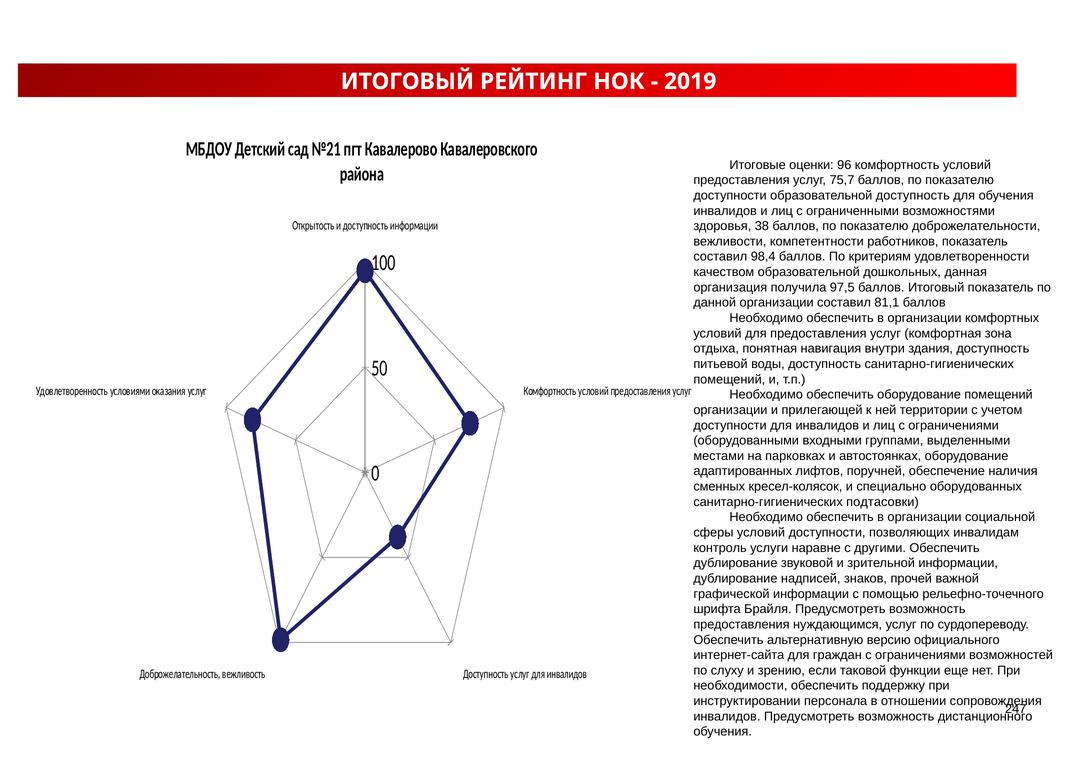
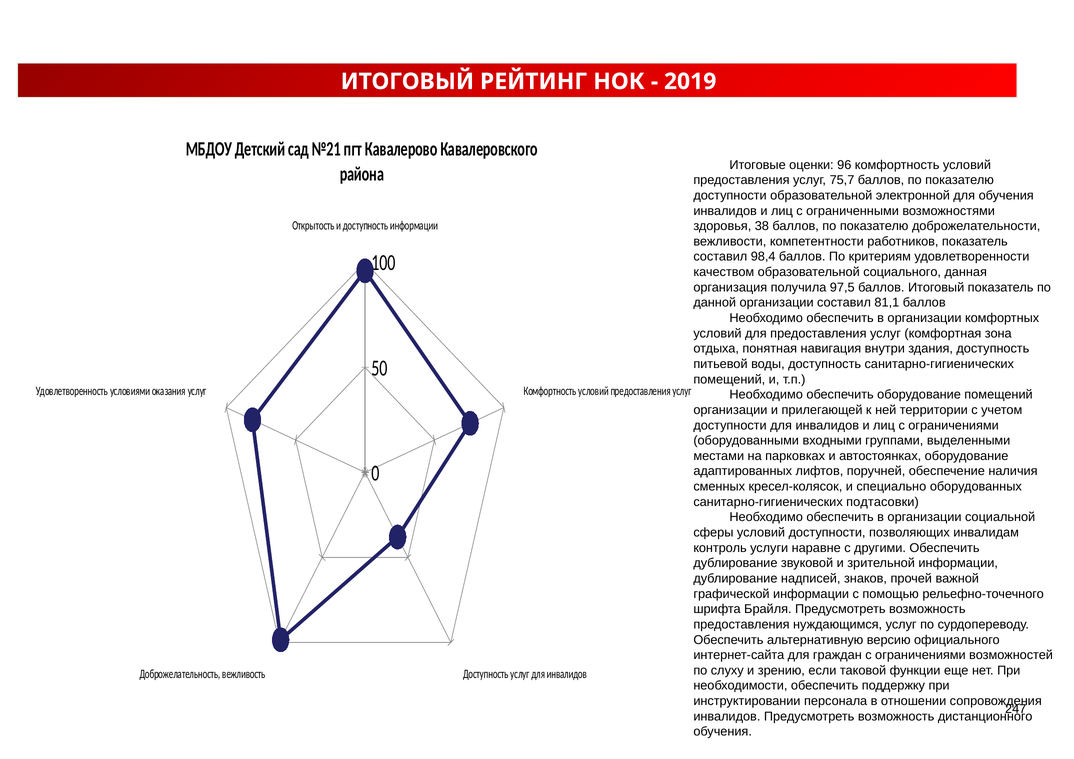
образовательной доступность: доступность -> электронной (913, 196)
дошкольных: дошкольных -> социального (902, 272)
